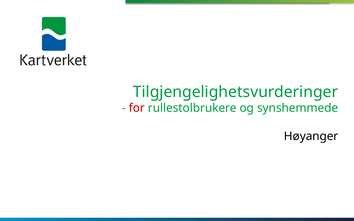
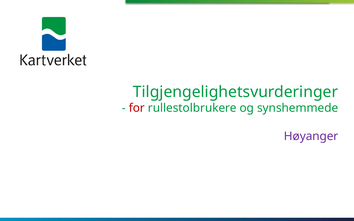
Høyanger colour: black -> purple (311, 137)
